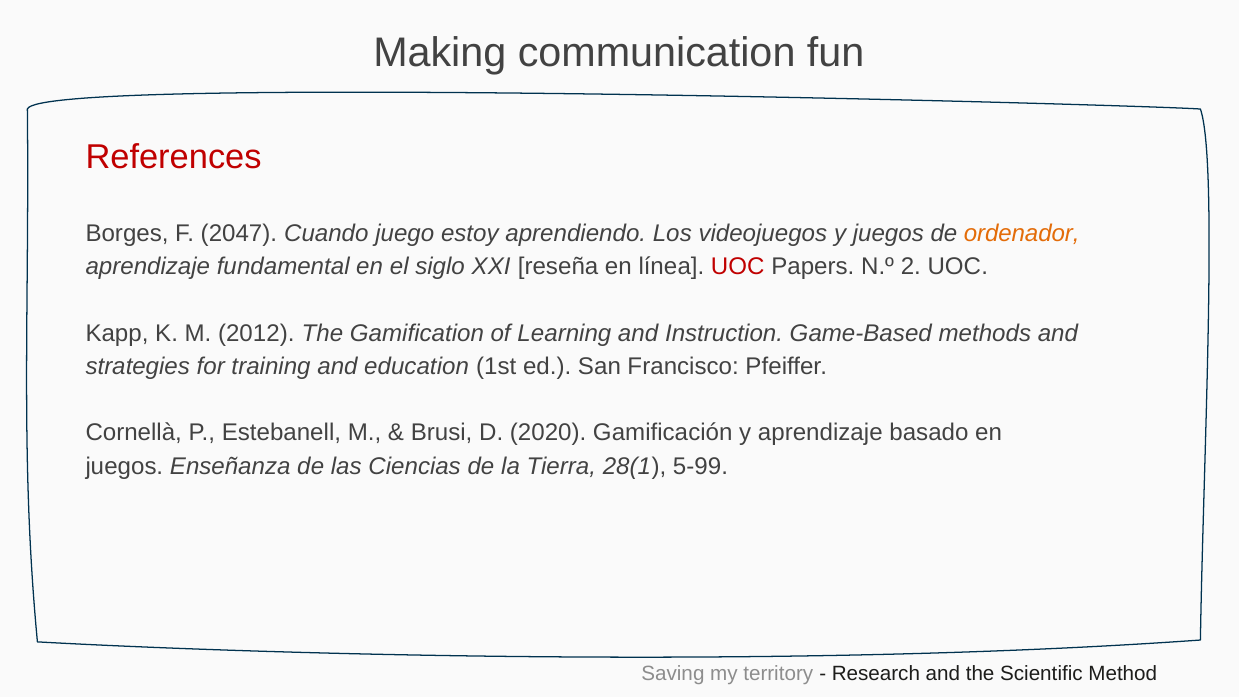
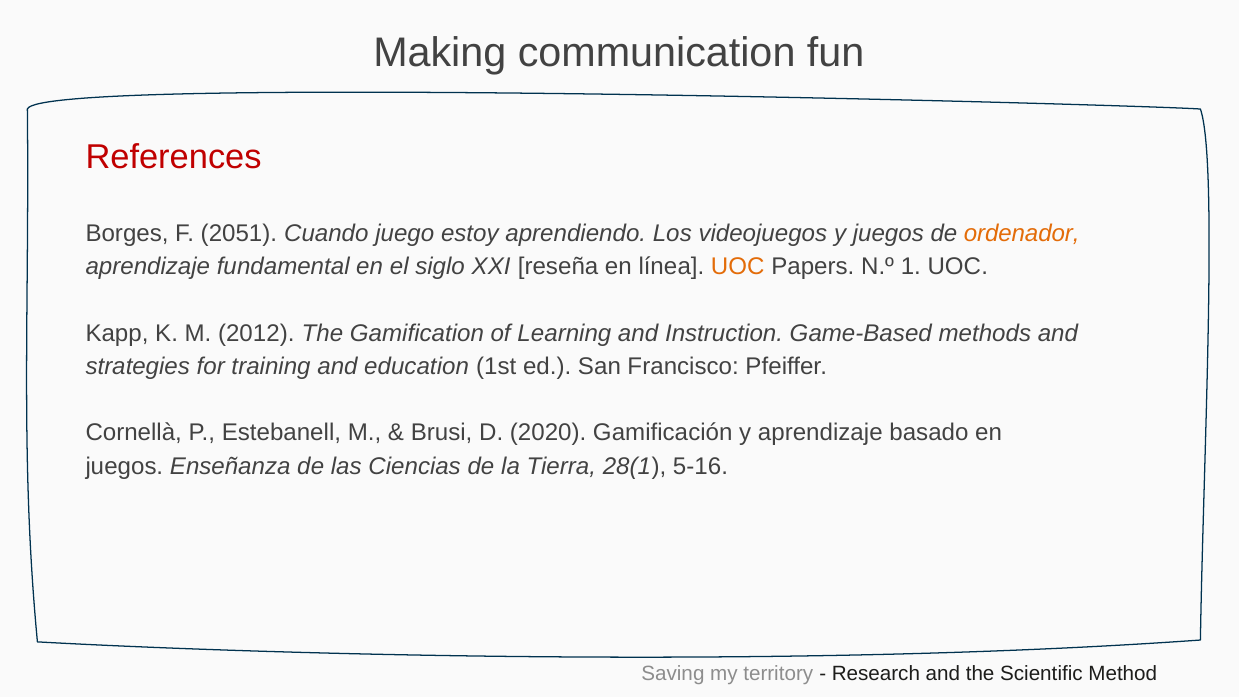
2047: 2047 -> 2051 (239, 234)
UOC colour: red -> orange (738, 267)
2: 2 -> 1 (911, 267)
5-99: 5-99 -> 5-16 (700, 466)
